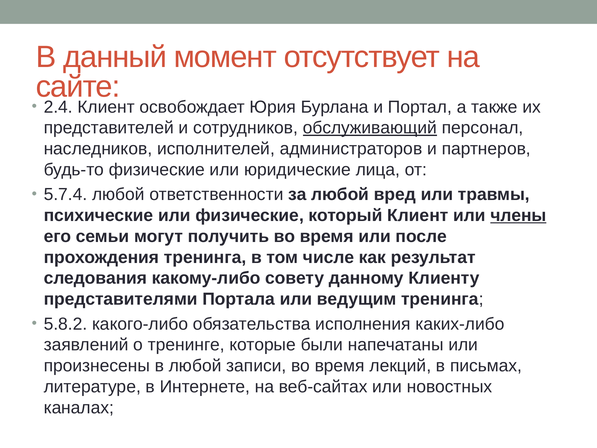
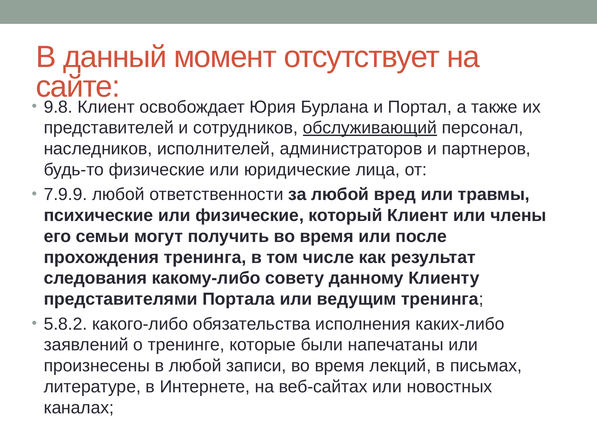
2.4: 2.4 -> 9.8 (58, 107)
5.7.4: 5.7.4 -> 7.9.9 (65, 194)
члены underline: present -> none (518, 215)
